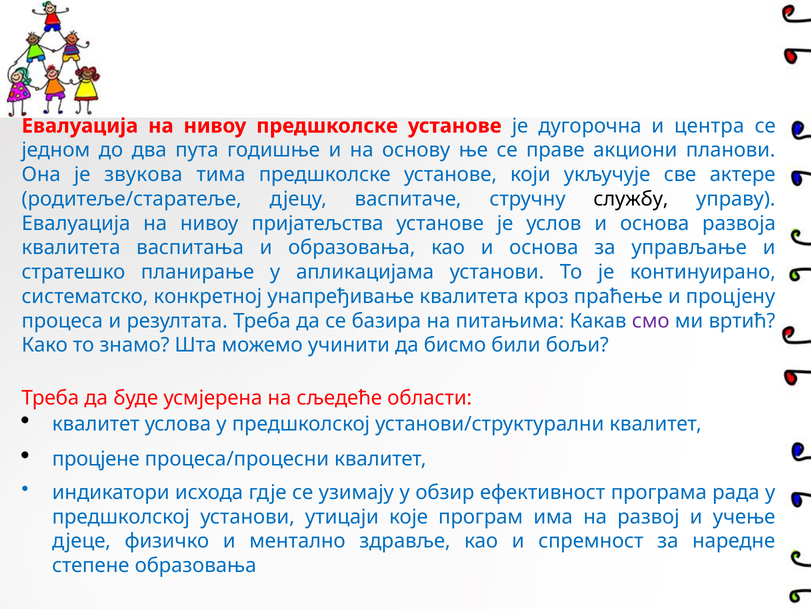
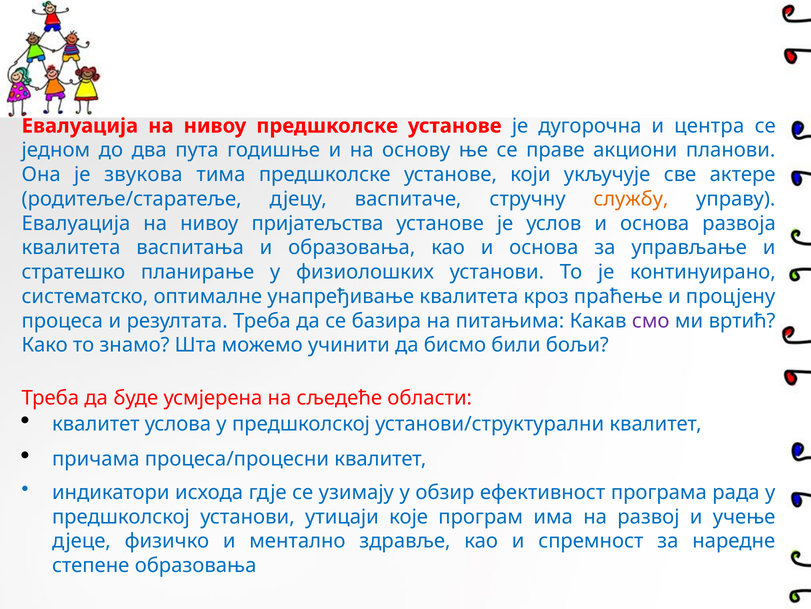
службу colour: black -> orange (631, 199)
апликацијама: апликацијама -> физиолошких (365, 272)
конкретној: конкретној -> оптималне (208, 296)
процјене: процјене -> причама (96, 459)
